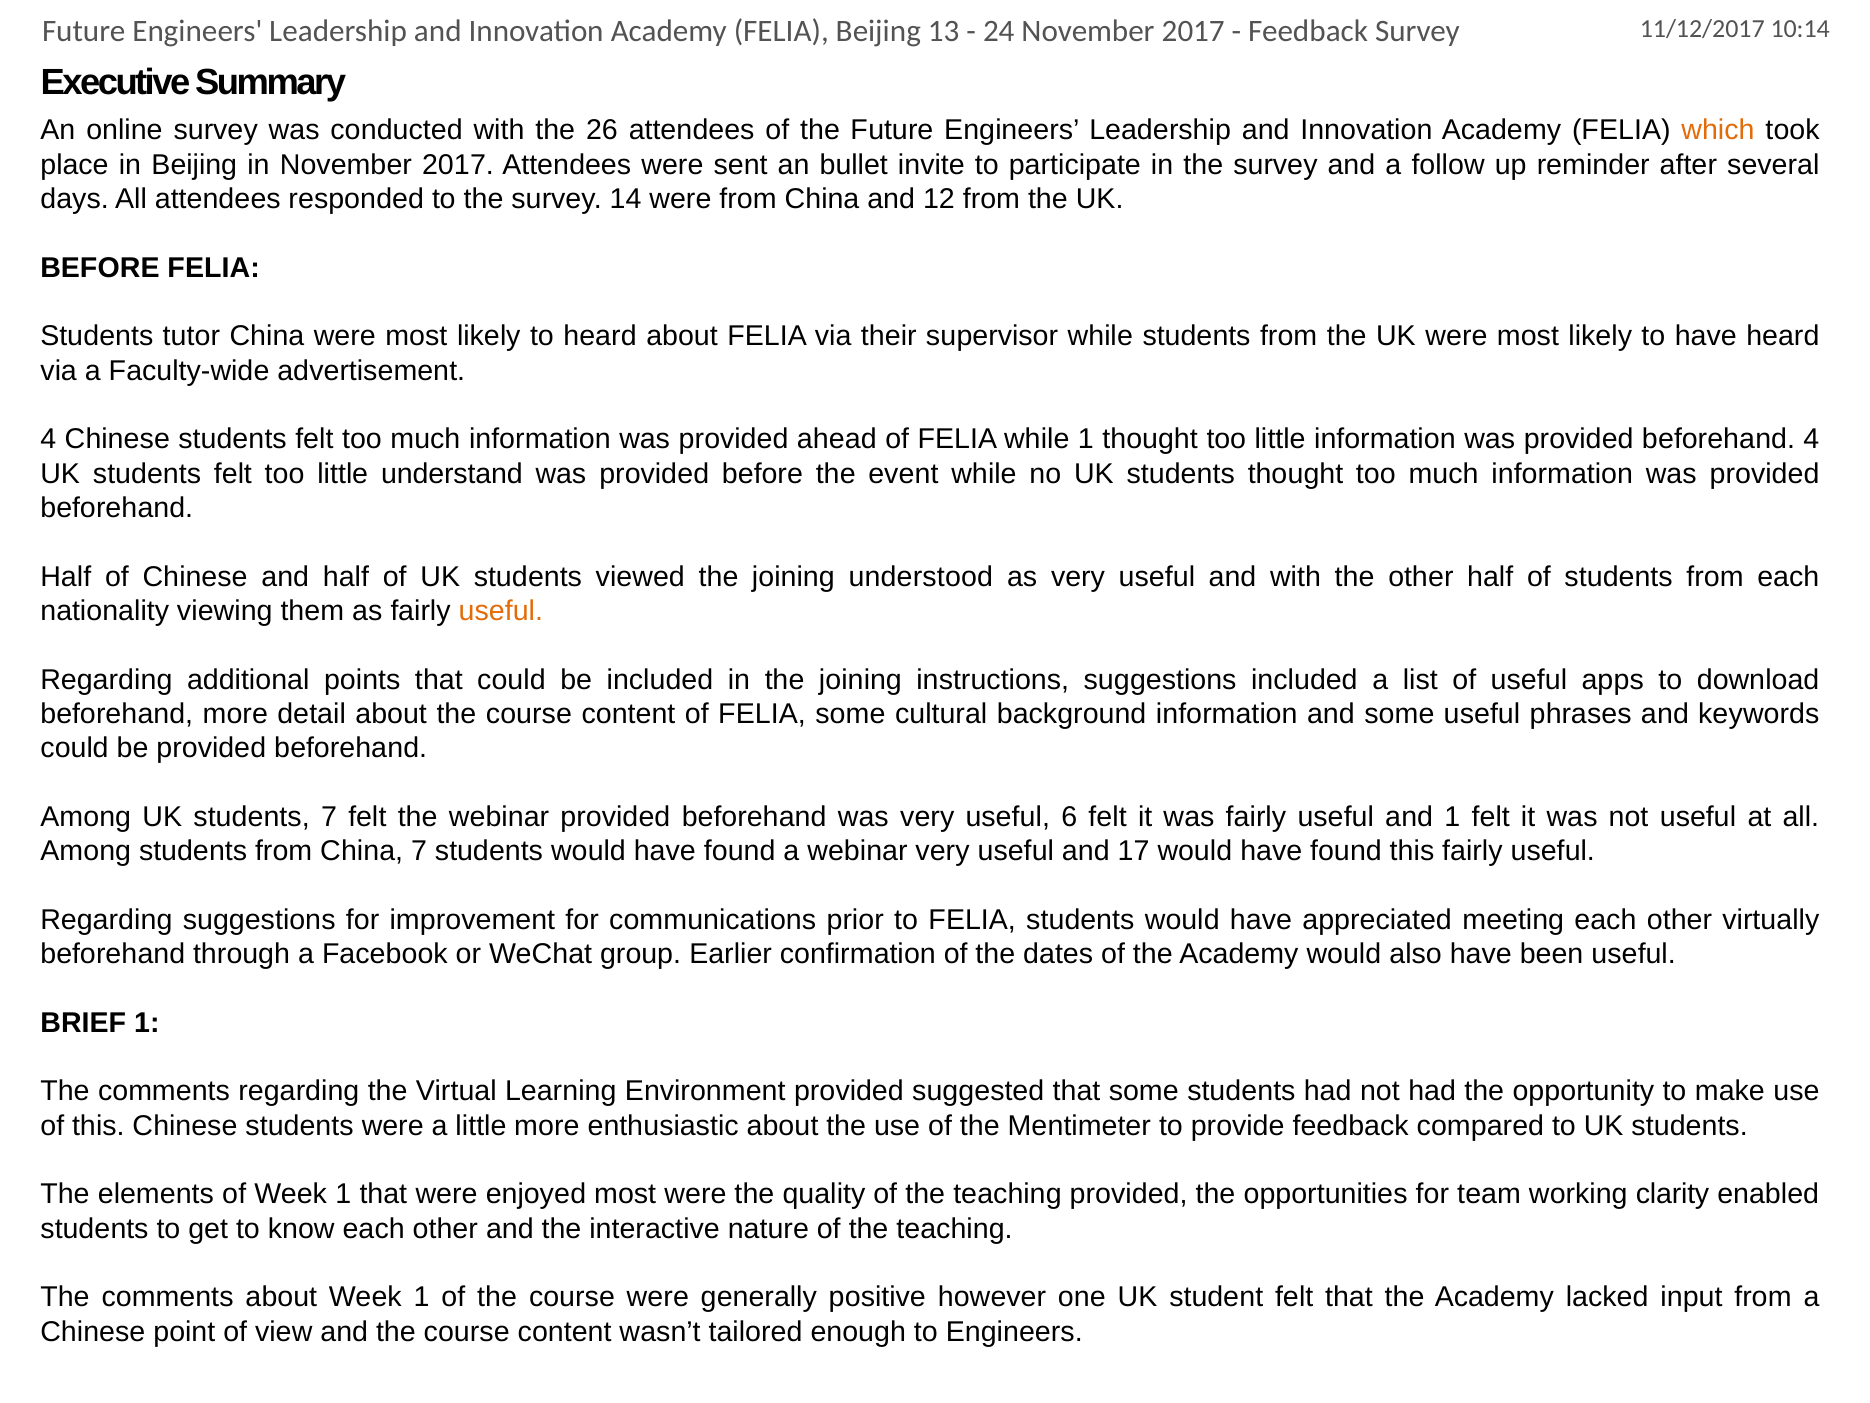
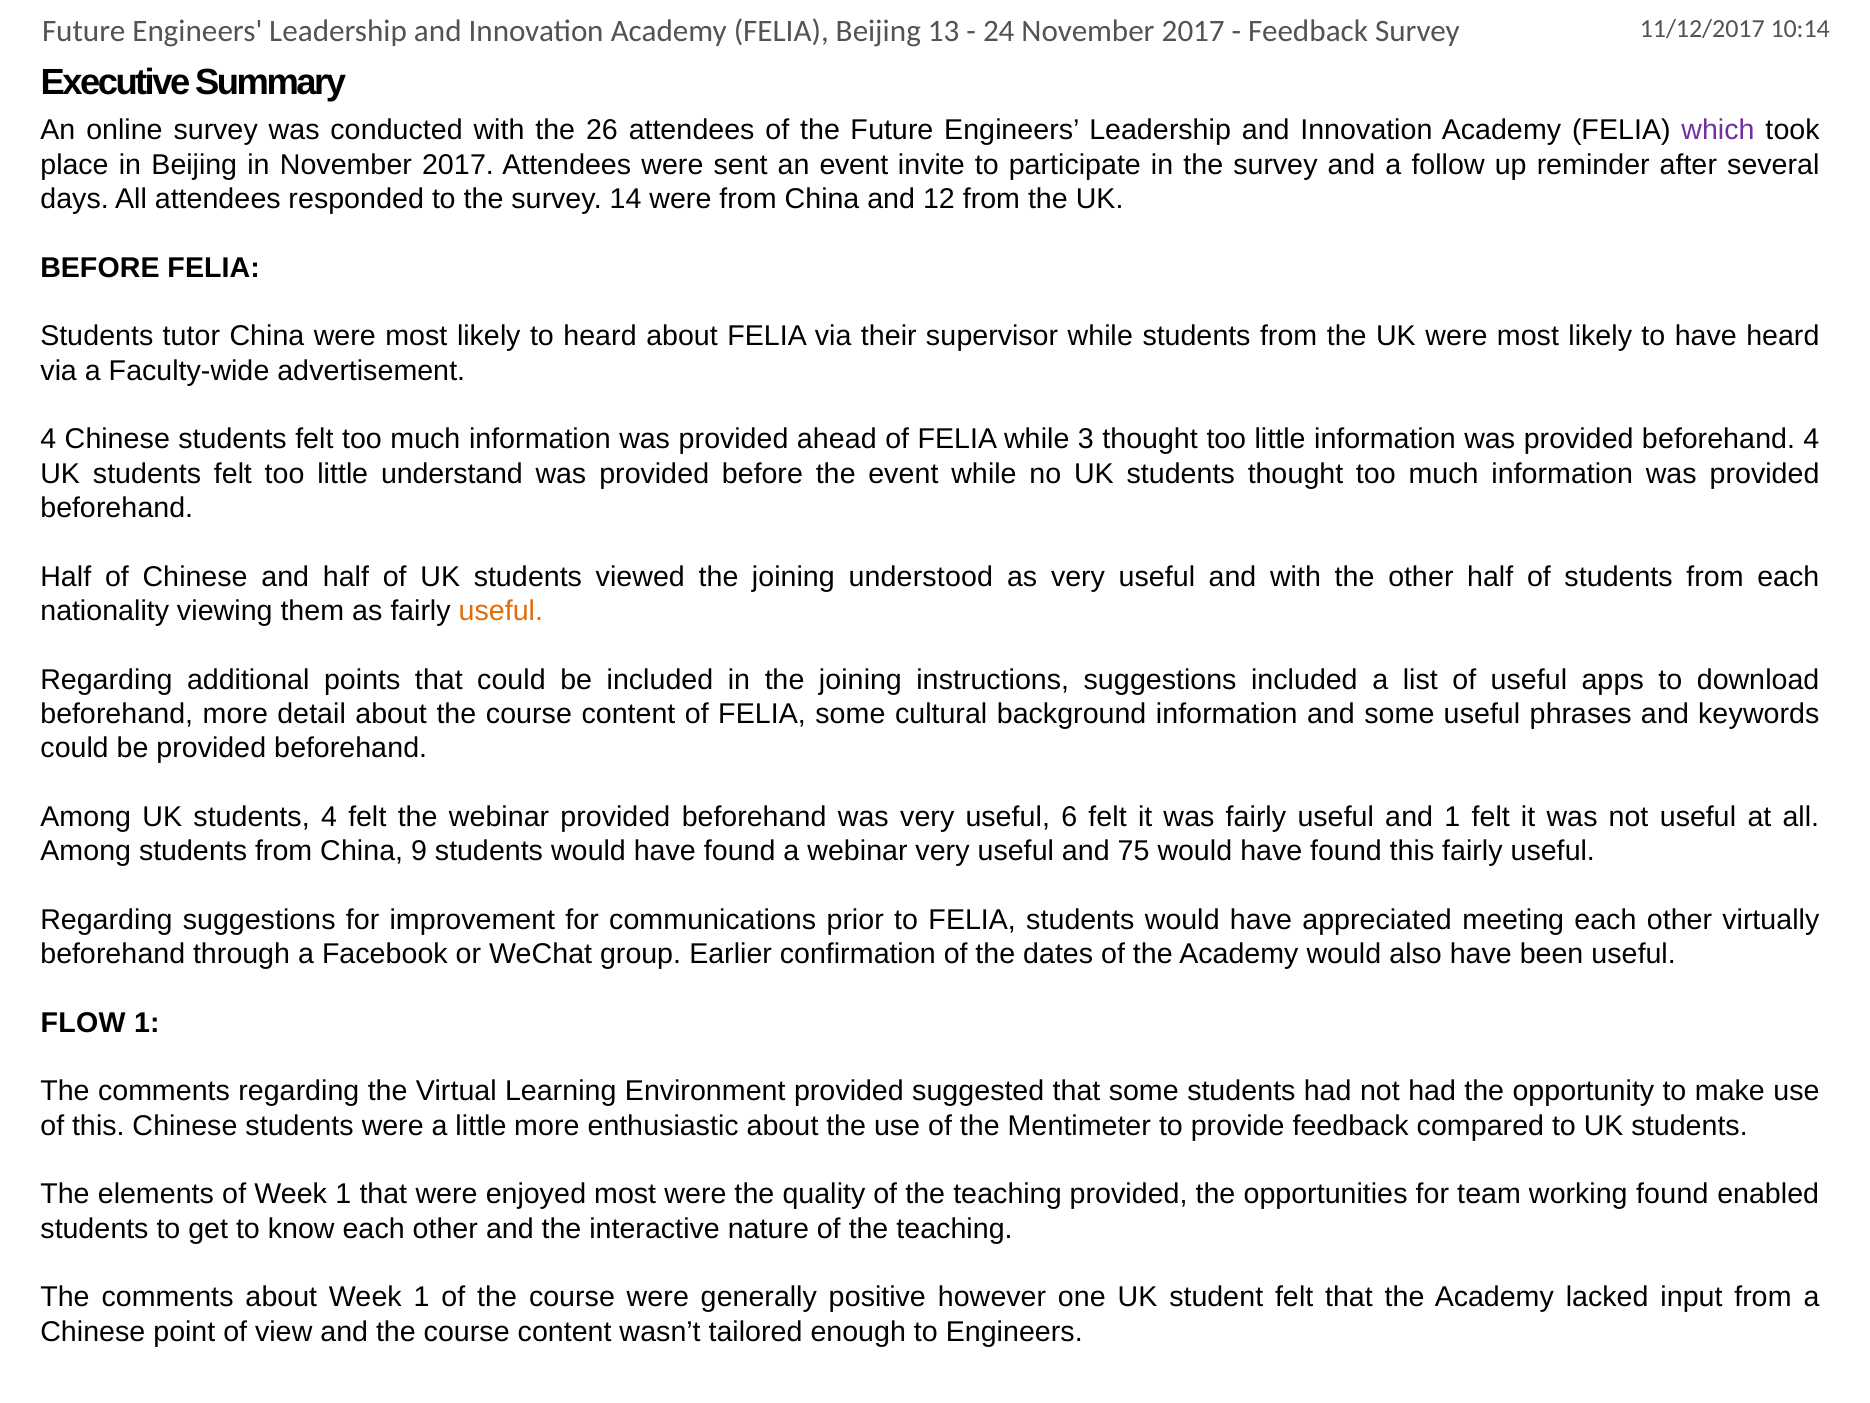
which colour: orange -> purple (1718, 130)
an bullet: bullet -> event (854, 165)
while 1: 1 -> 3 (1086, 439)
students 7: 7 -> 4 (329, 817)
China 7: 7 -> 9 (419, 851)
17: 17 -> 75 (1134, 851)
BRIEF: BRIEF -> FLOW (83, 1022)
working clarity: clarity -> found (1672, 1194)
